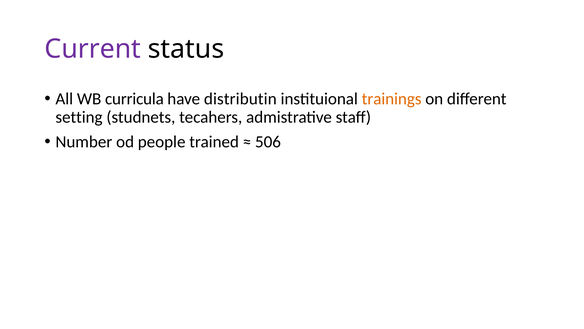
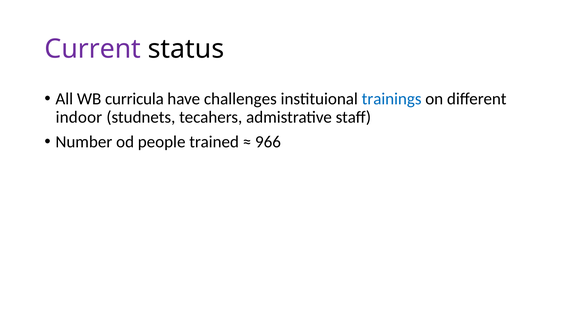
distributin: distributin -> challenges (240, 99)
trainings colour: orange -> blue (392, 99)
setting: setting -> indoor (79, 117)
506: 506 -> 966 (268, 142)
